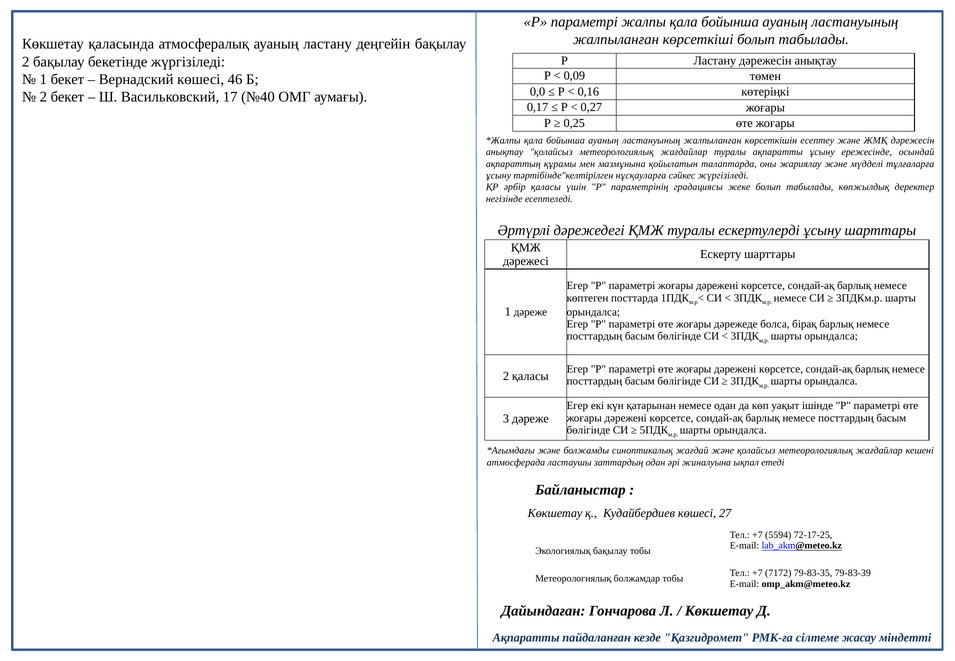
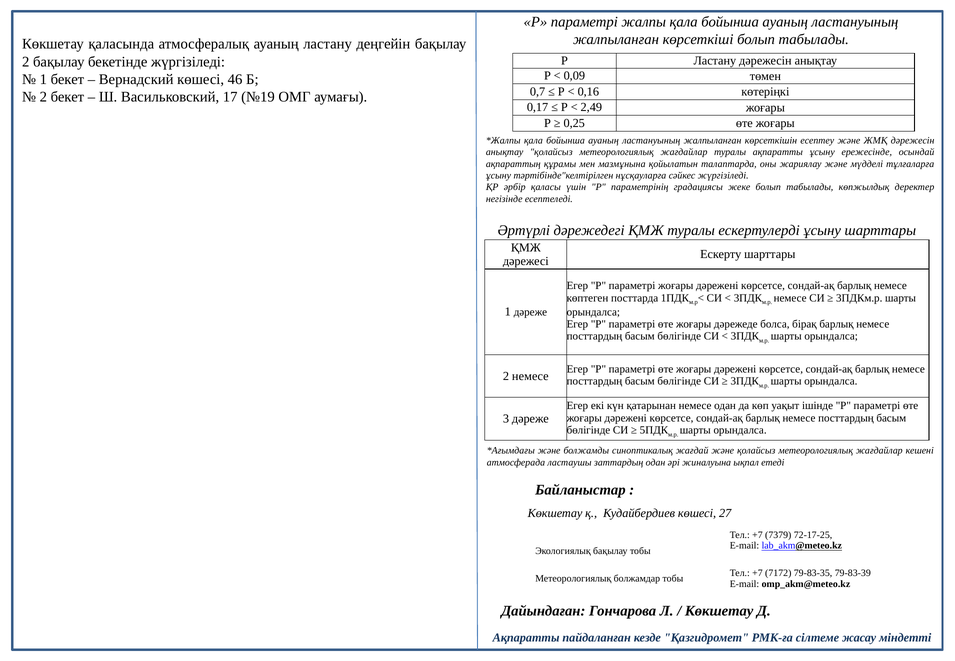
0,0: 0,0 -> 0,7 (538, 92)
№40: №40 -> №19 (258, 97)
0,27: 0,27 -> 2,49 (591, 107)
2 қаласы: қаласы -> немесе (530, 376)
5594: 5594 -> 7379 (778, 535)
